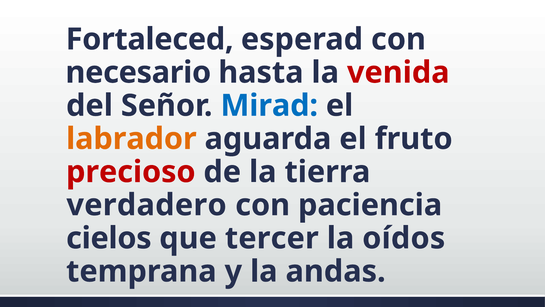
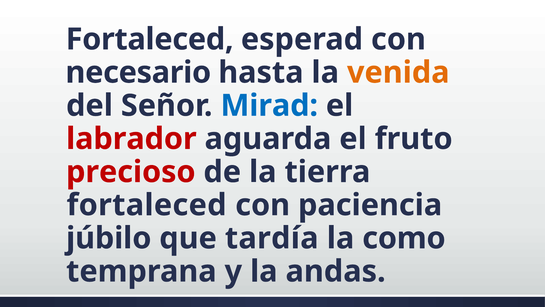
venida colour: red -> orange (398, 72)
labrador colour: orange -> red (131, 139)
verdadero: verdadero -> fortaleced (147, 205)
cielos: cielos -> júbilo (109, 238)
tercer: tercer -> tardía (272, 238)
oídos: oídos -> como (404, 238)
